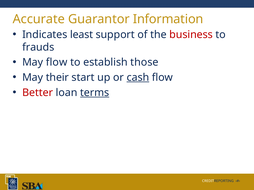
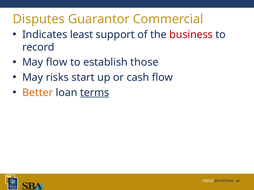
Accurate: Accurate -> Disputes (39, 19)
Information: Information -> Commercial (168, 19)
frauds: frauds -> record (38, 47)
their: their -> risks (57, 78)
cash underline: present -> none (138, 78)
Better colour: red -> orange (38, 93)
